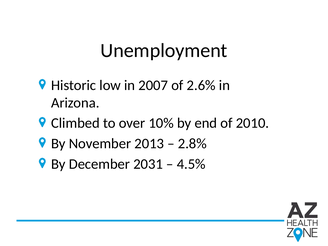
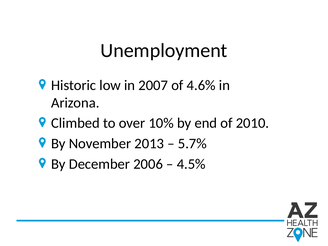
2.6%: 2.6% -> 4.6% (201, 85)
2.8%: 2.8% -> 5.7% (192, 144)
2031: 2031 -> 2006 (148, 164)
